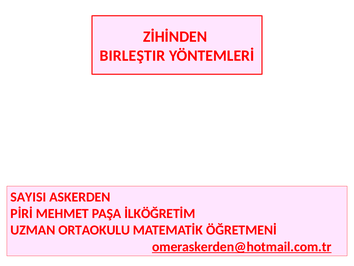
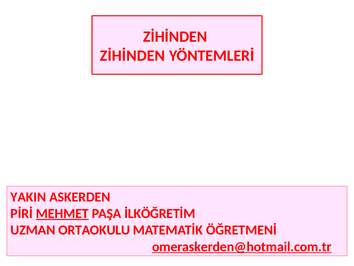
BIRLEŞTIR: BIRLEŞTIR -> ZİHİNDEN (132, 55)
SAYISI: SAYISI -> YAKIN (28, 197)
MEHMET underline: none -> present (62, 213)
